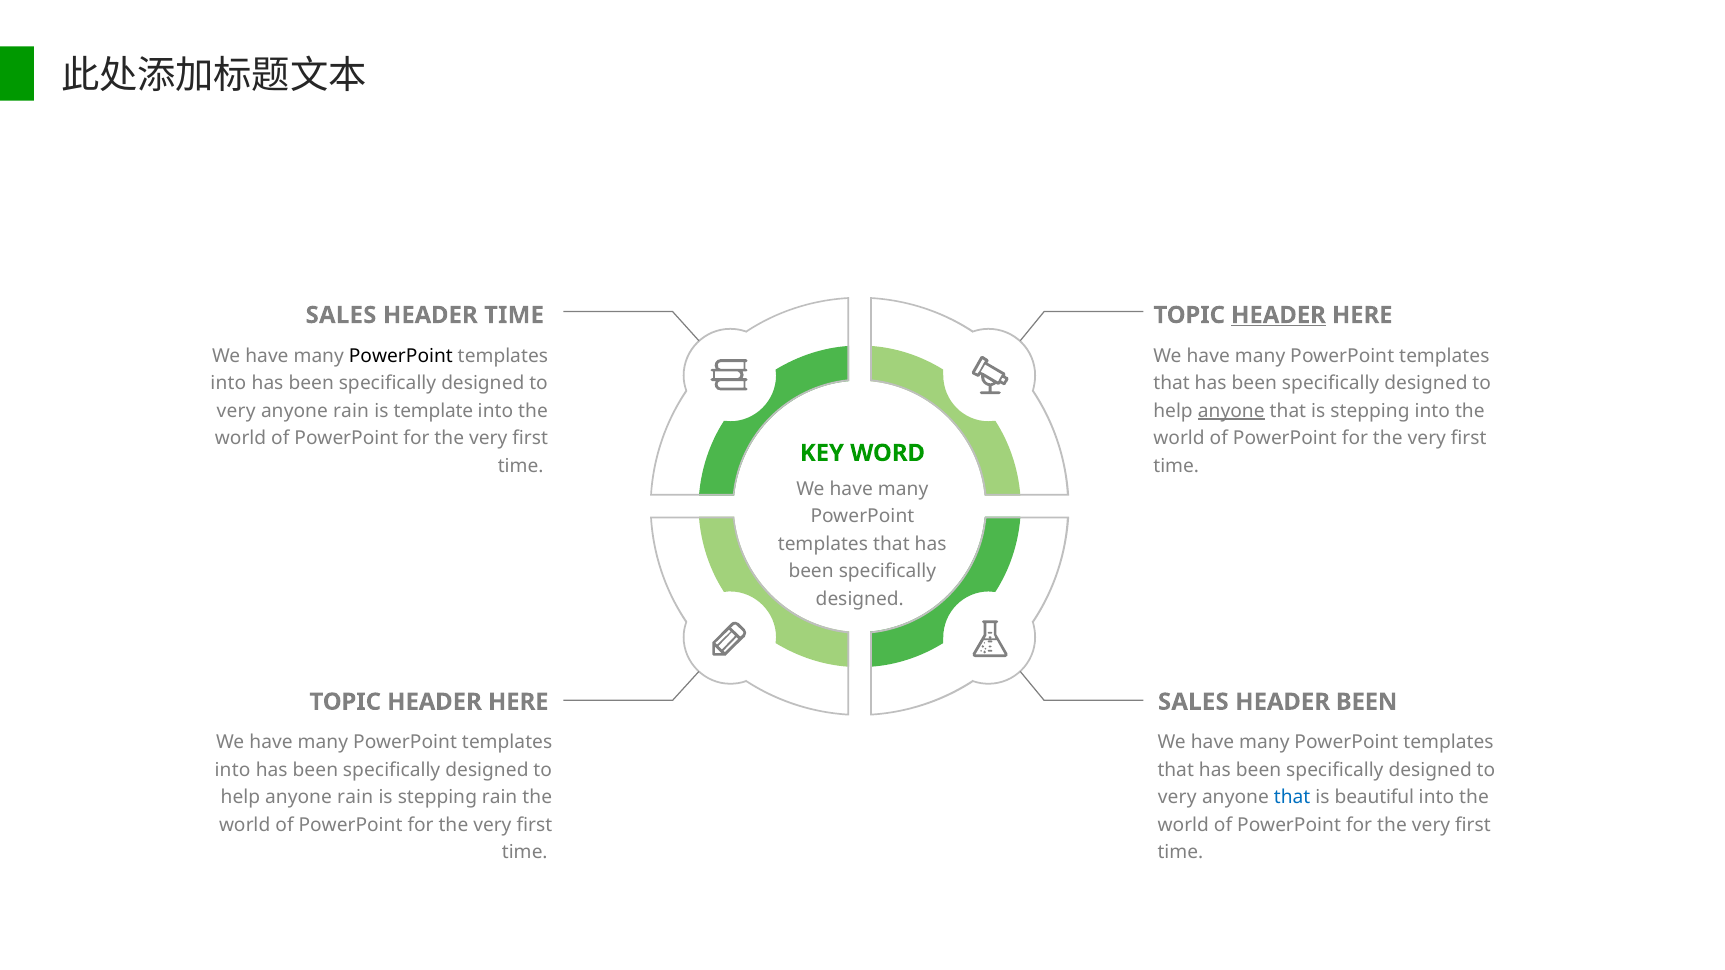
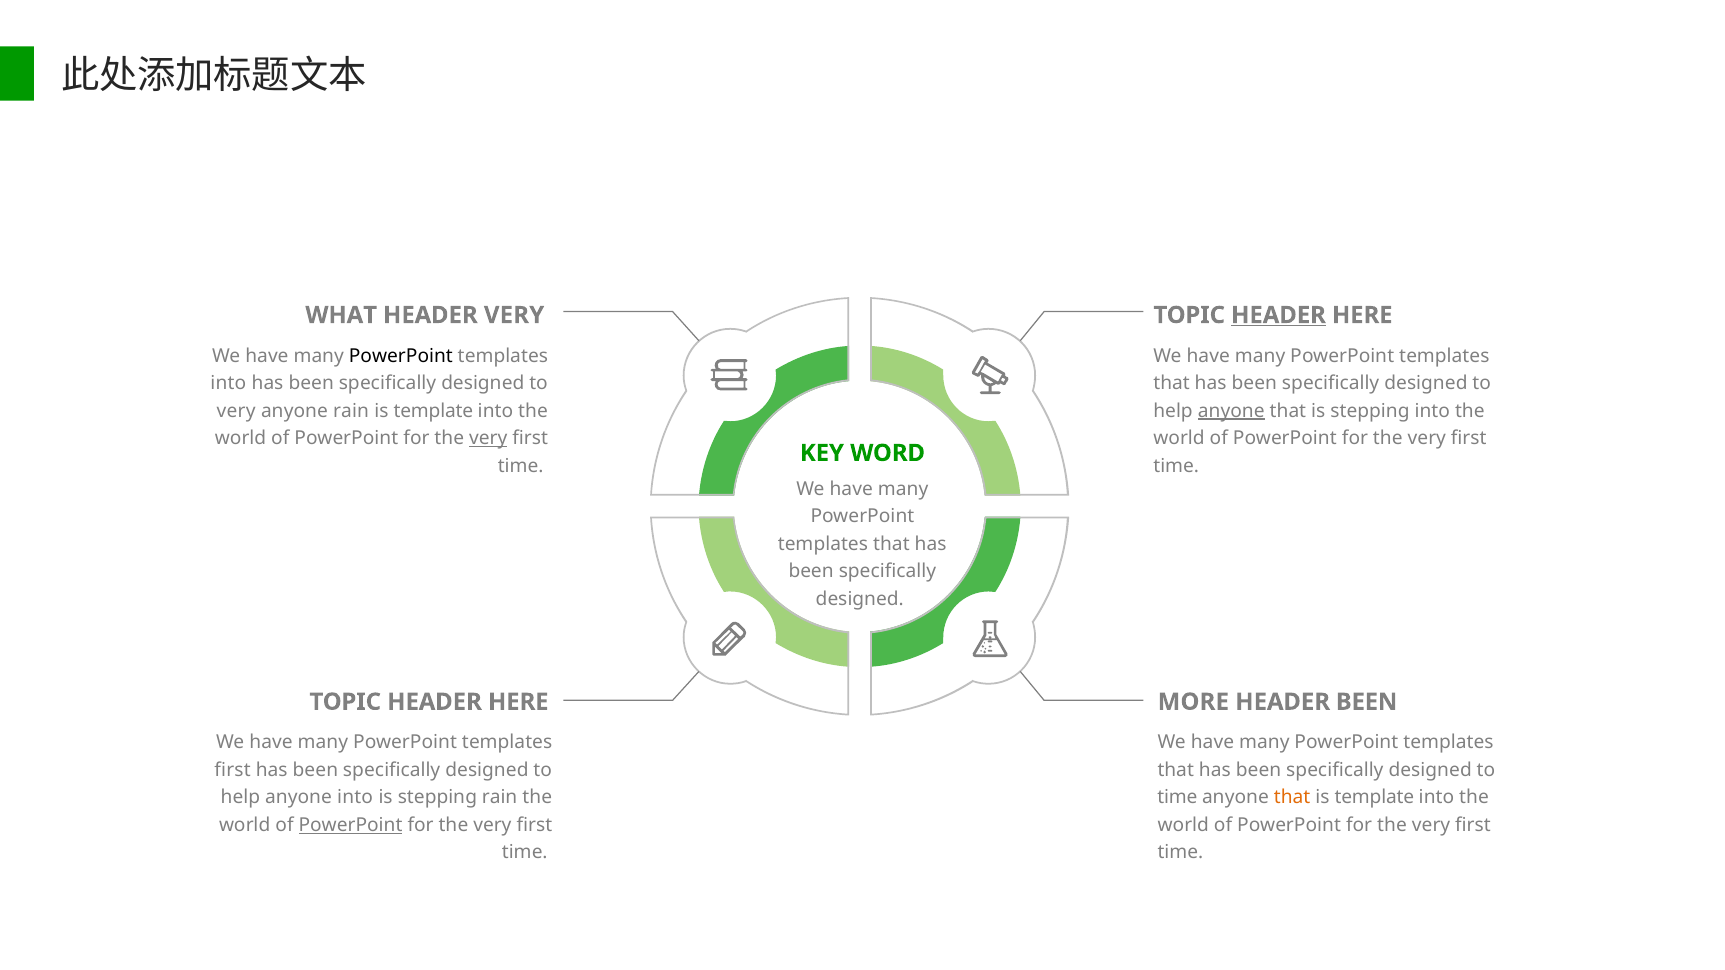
SALES: SALES -> WHAT (341, 315)
HEADER TIME: TIME -> VERY (514, 315)
very underline: none -> present (488, 438)
SALES: SALES -> MORE (1193, 702)
into: into -> first (233, 770)
help anyone rain: rain -> into (355, 797)
very: very -> time (1177, 797)
that colour: blue -> orange (1292, 797)
beautiful: beautiful -> template (1374, 797)
PowerPoint underline: none -> present (351, 825)
